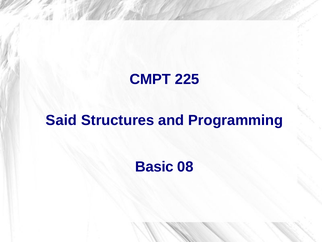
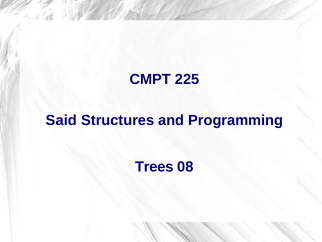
Basic: Basic -> Trees (154, 167)
